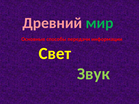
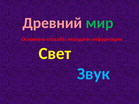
Звук colour: light green -> light blue (93, 74)
